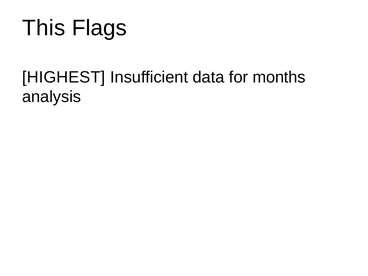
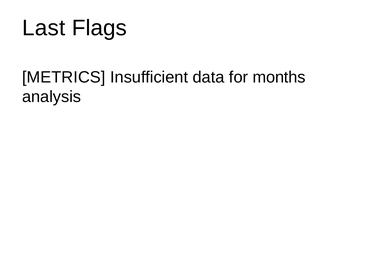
This: This -> Last (44, 28)
HIGHEST: HIGHEST -> METRICS (64, 77)
